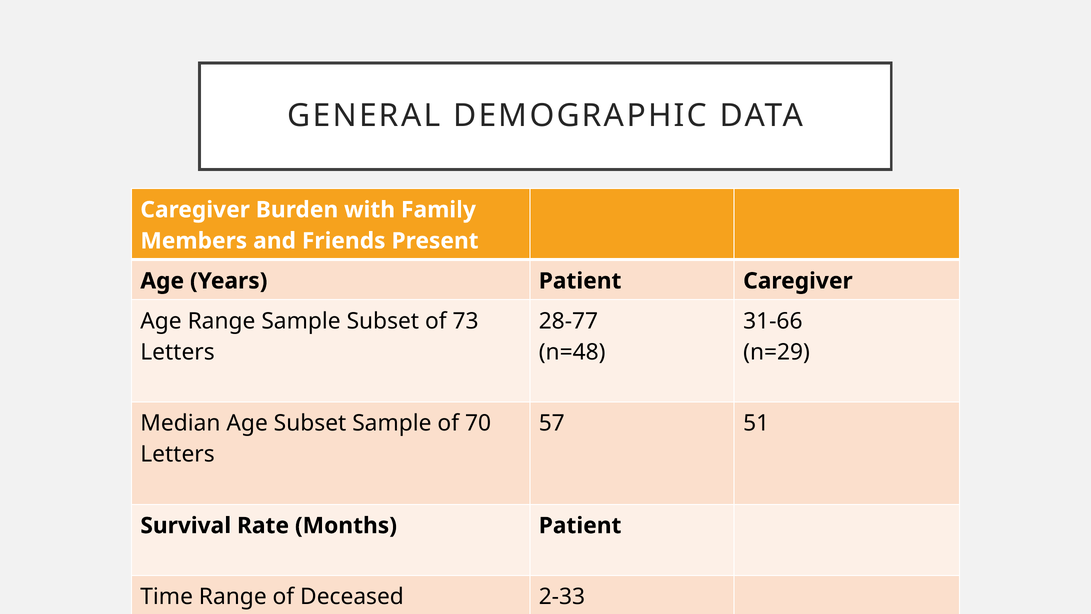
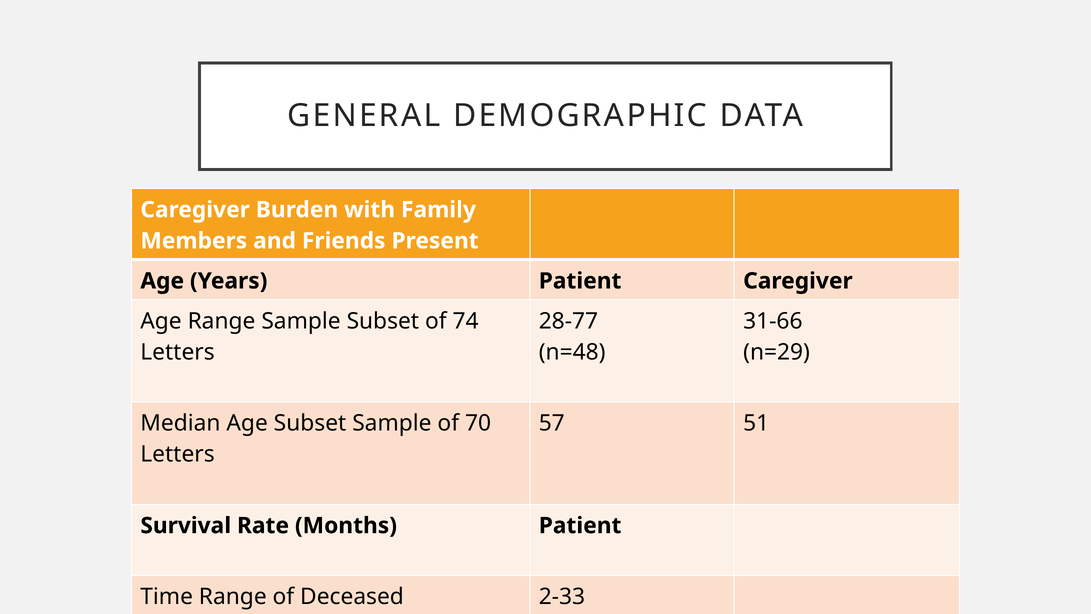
73: 73 -> 74 (466, 321)
